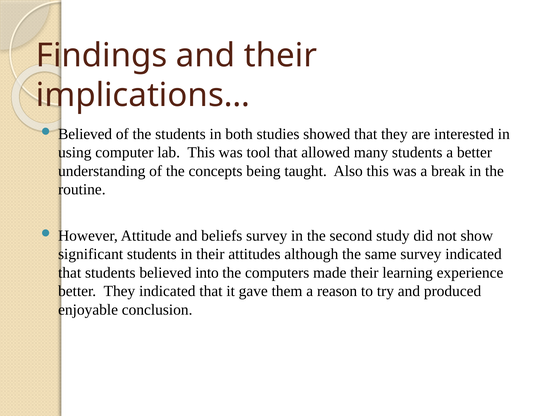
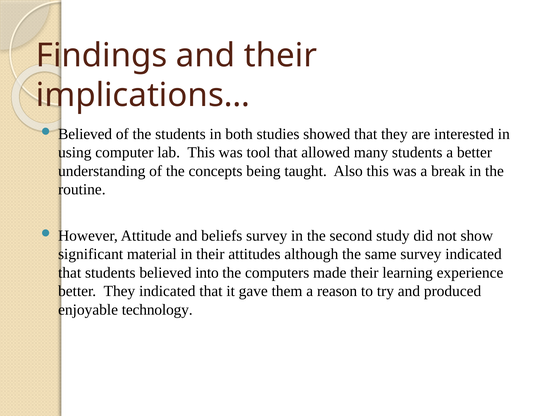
significant students: students -> material (152, 254)
conclusion: conclusion -> technology (157, 309)
